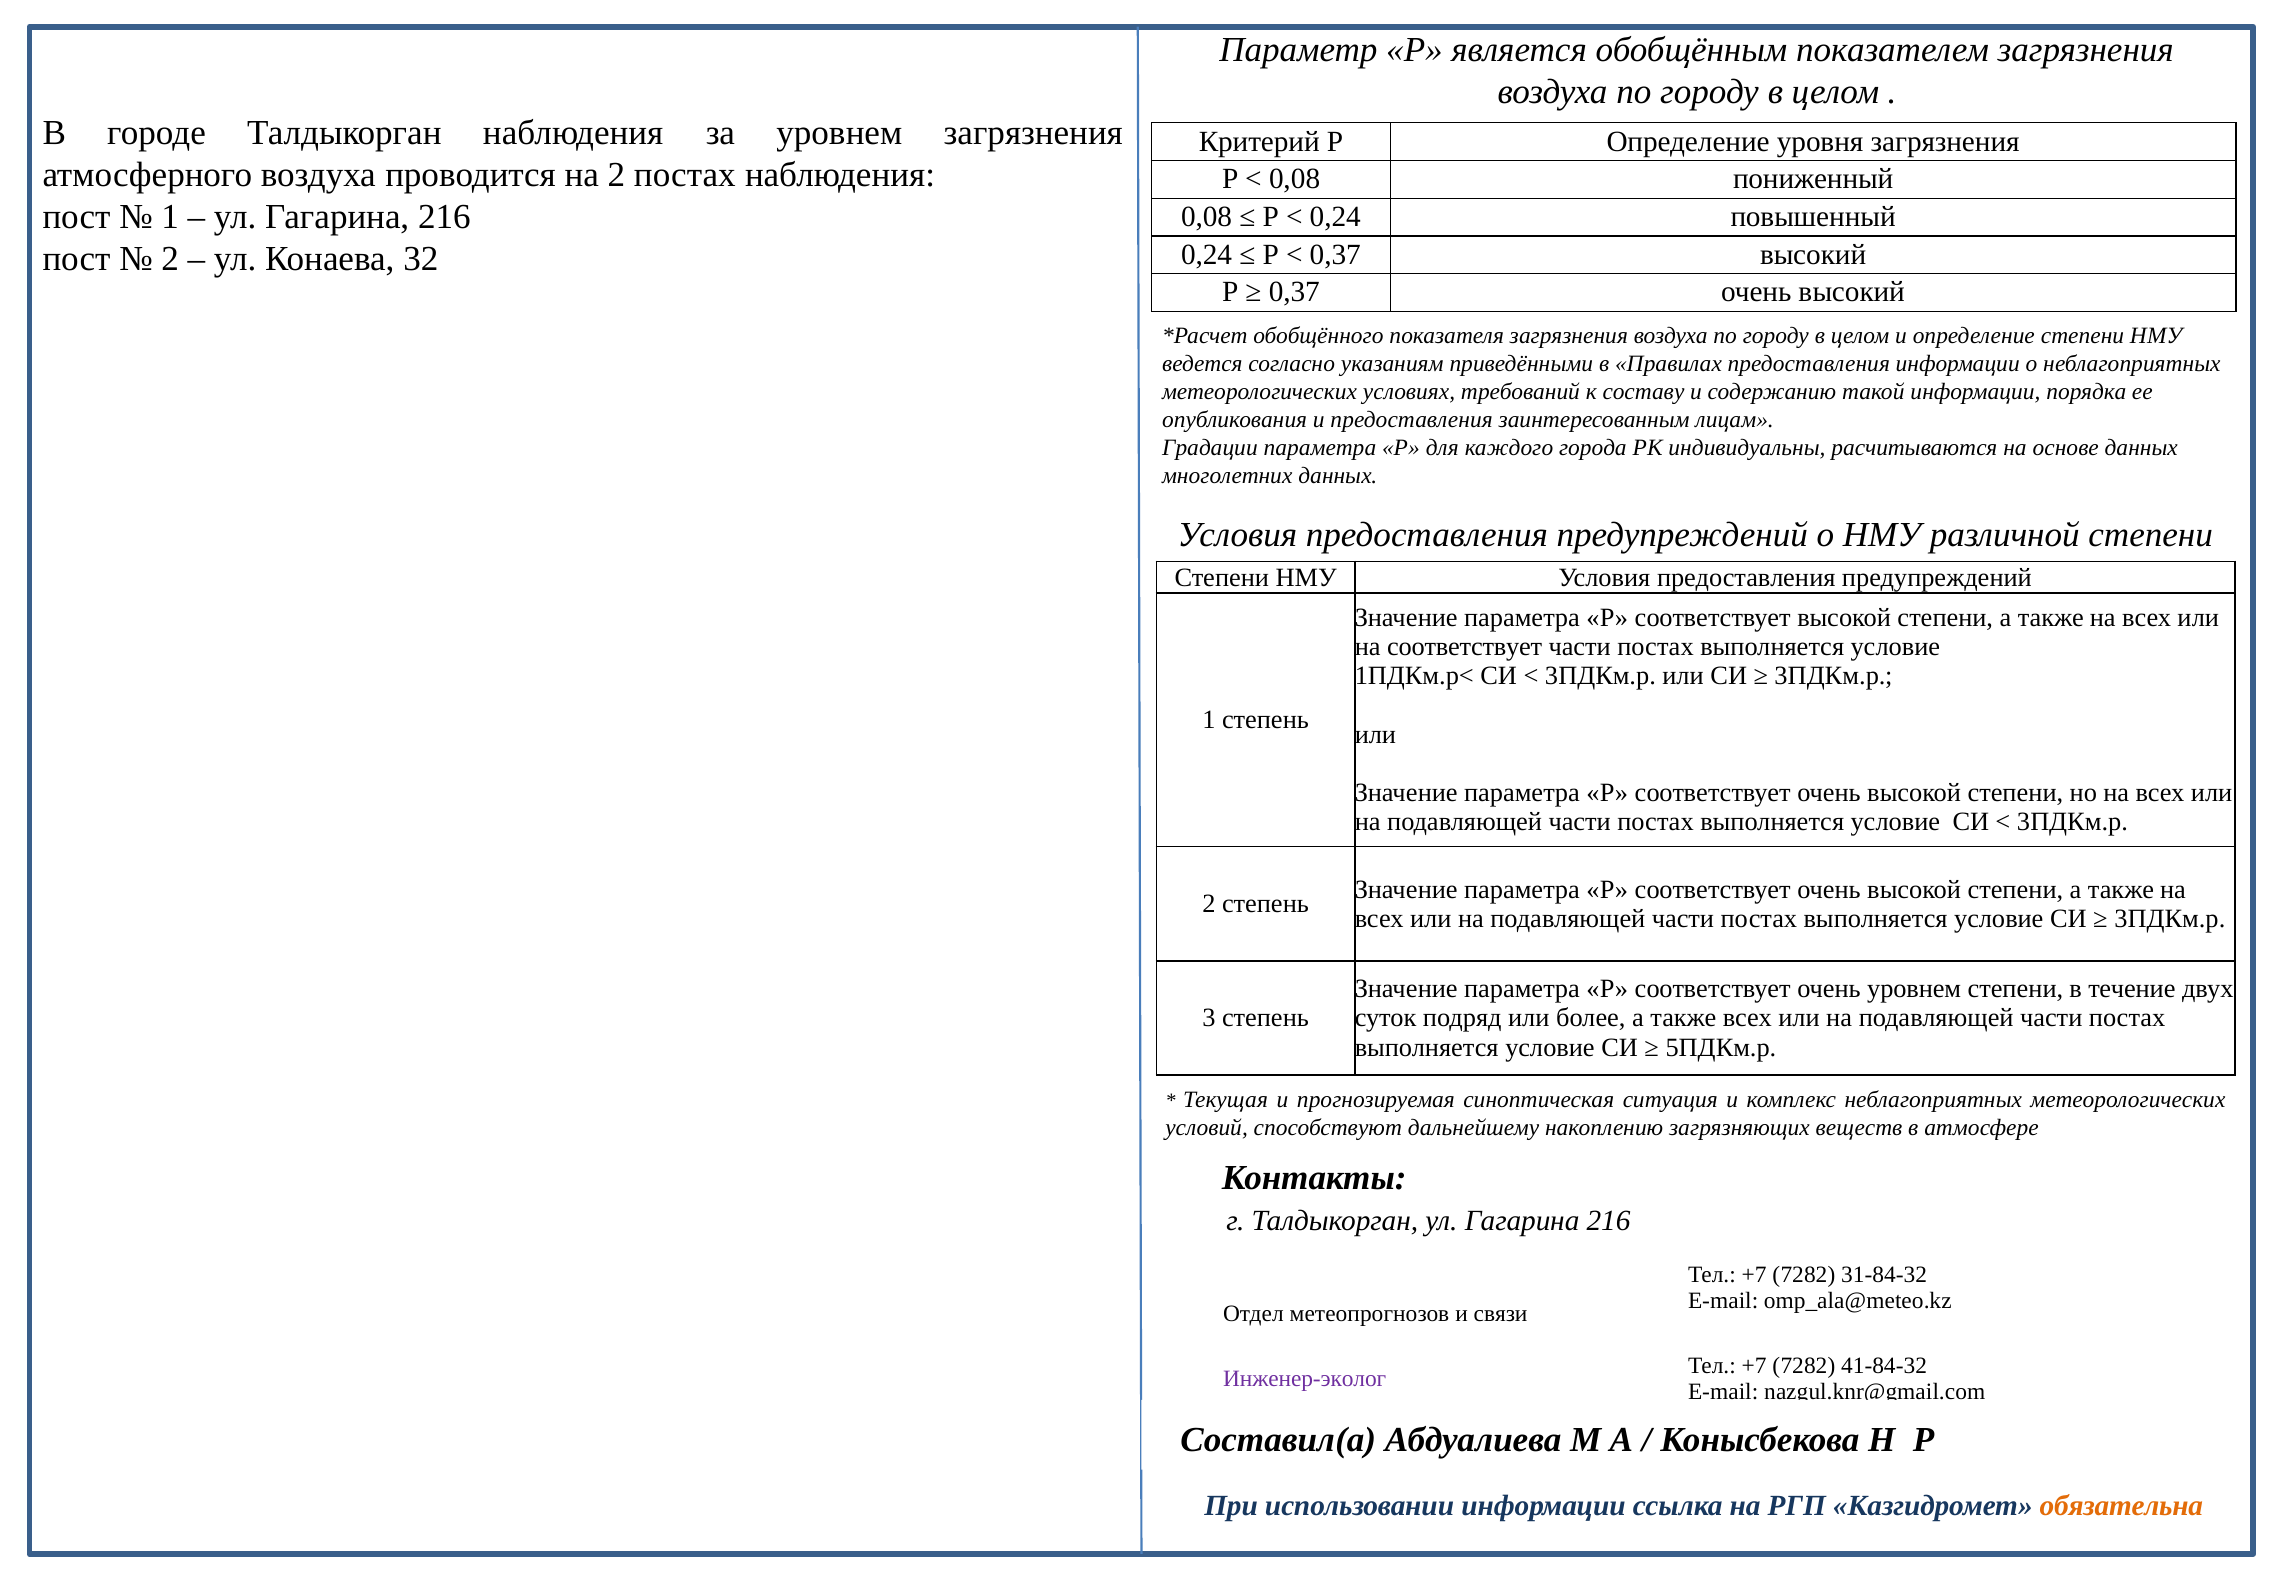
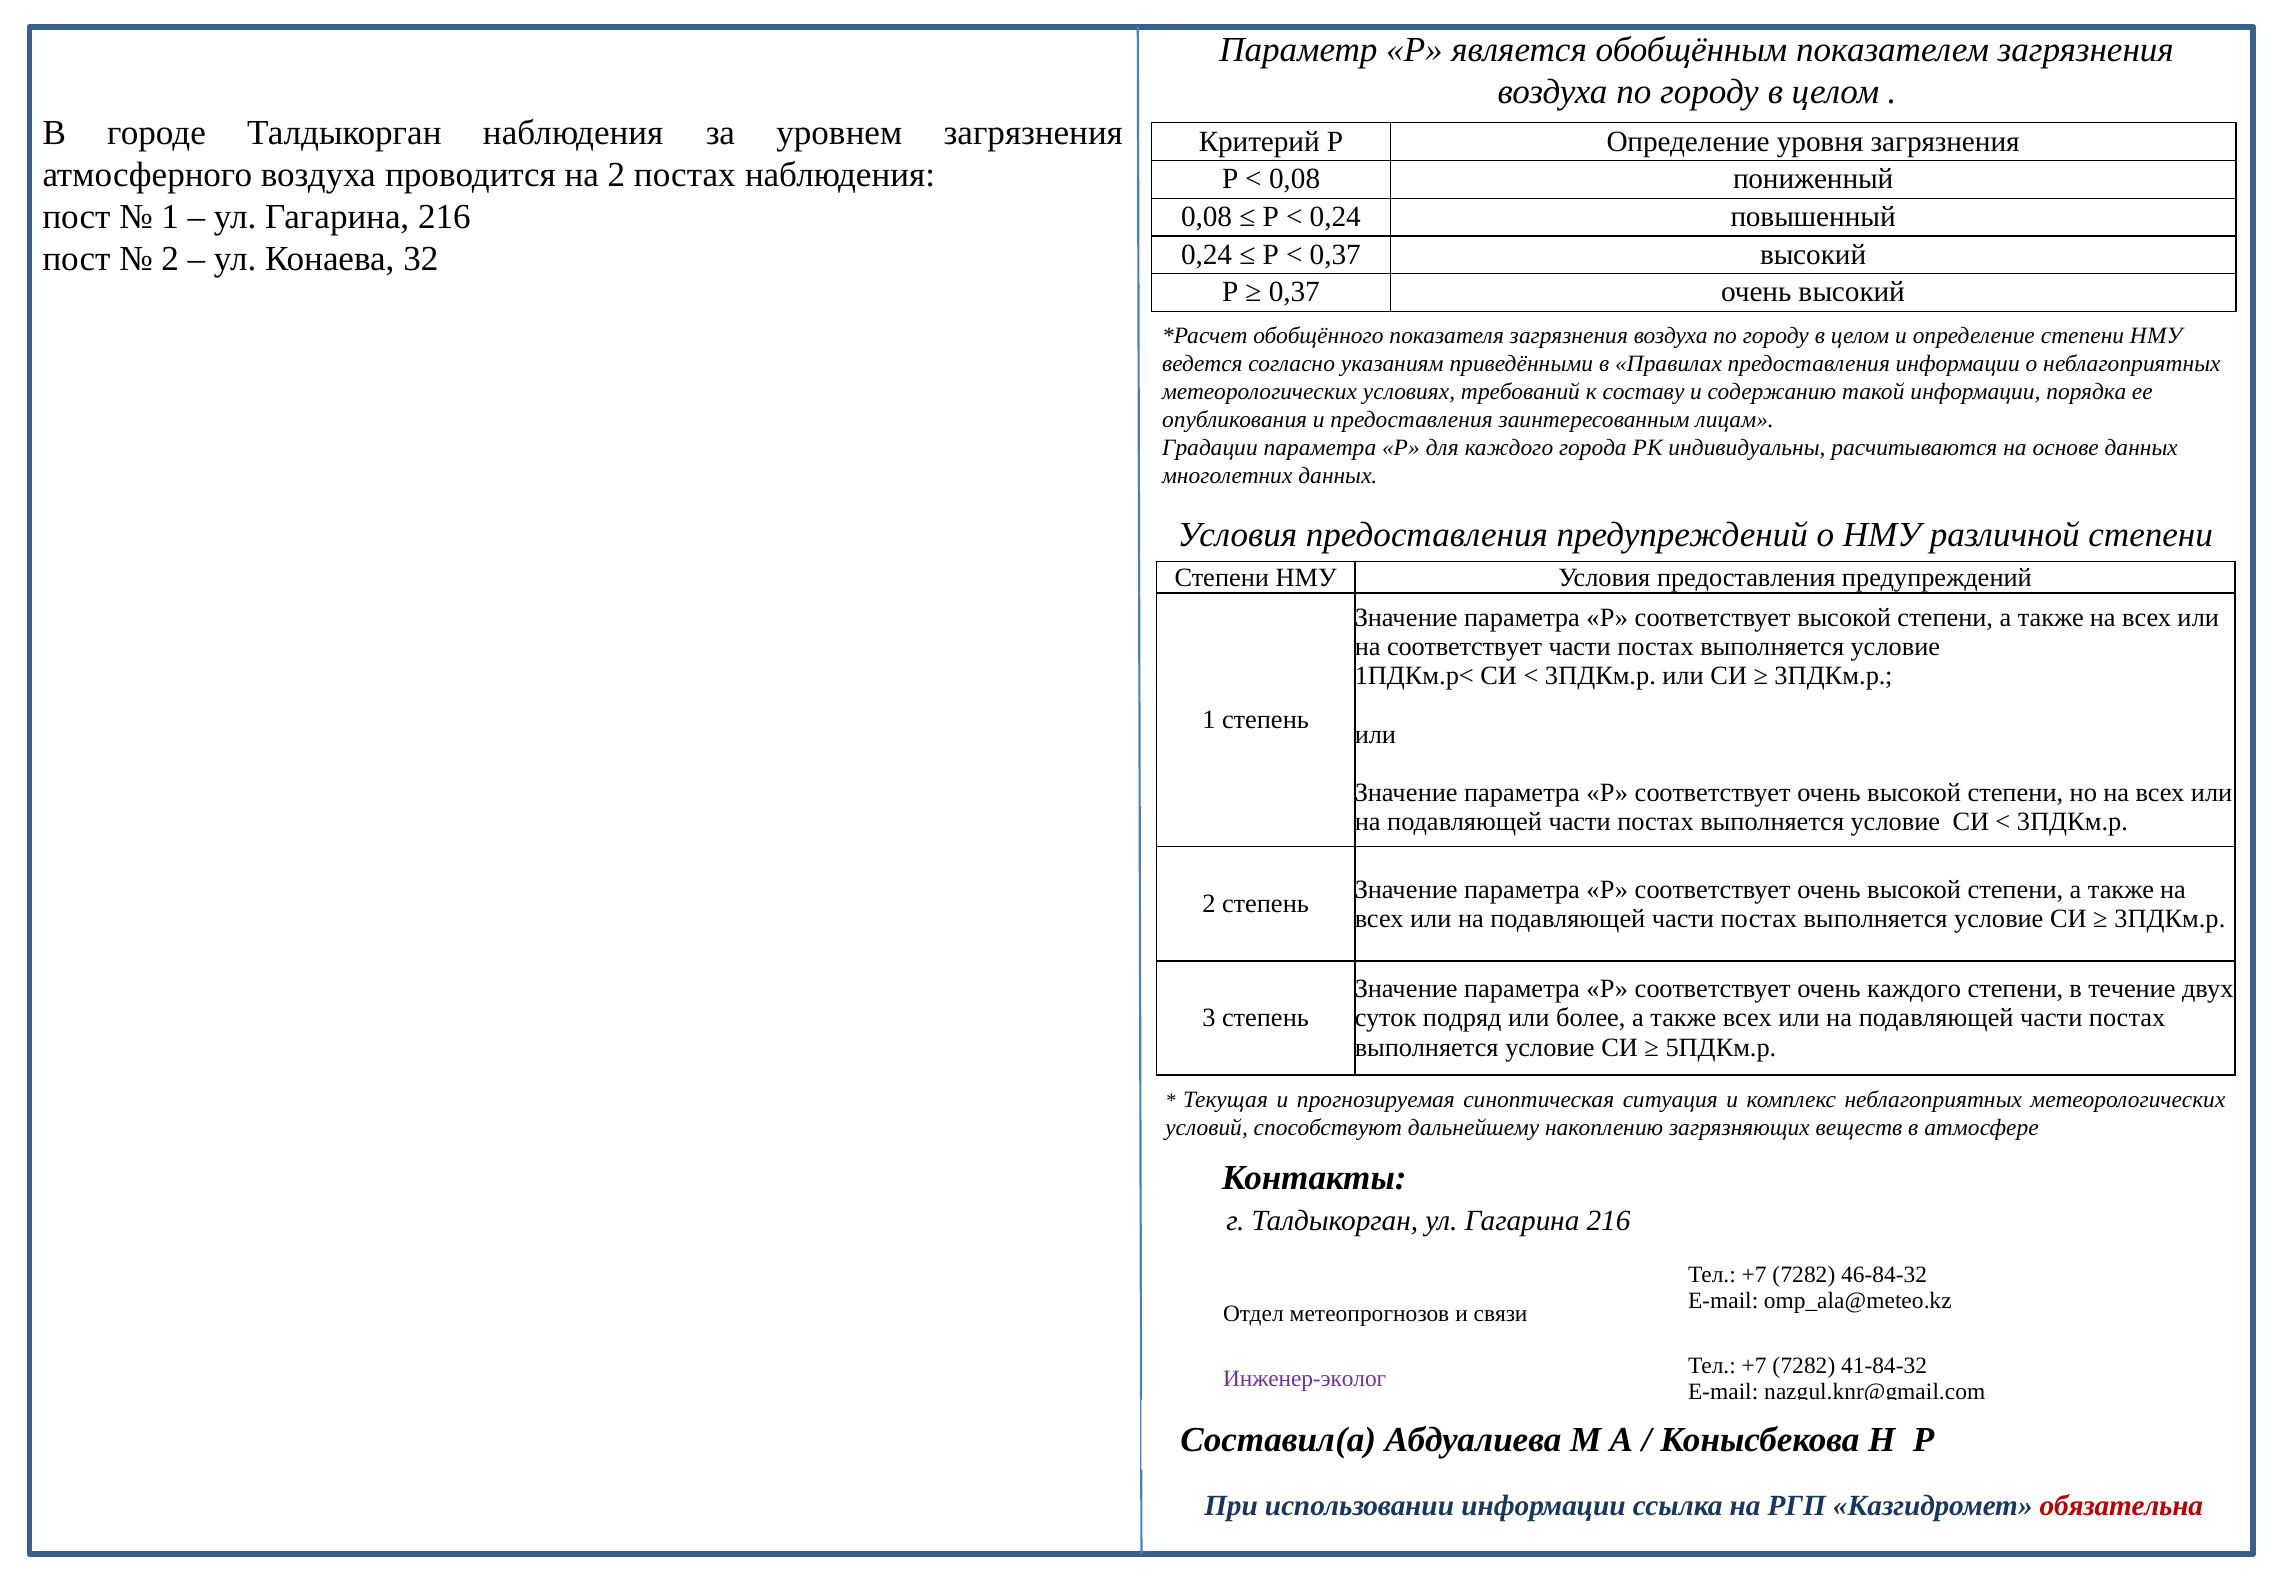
очень уровнем: уровнем -> каждого (1914, 989)
31-84-32: 31-84-32 -> 46-84-32 (1884, 1274)
обязательна colour: orange -> red (2121, 1505)
